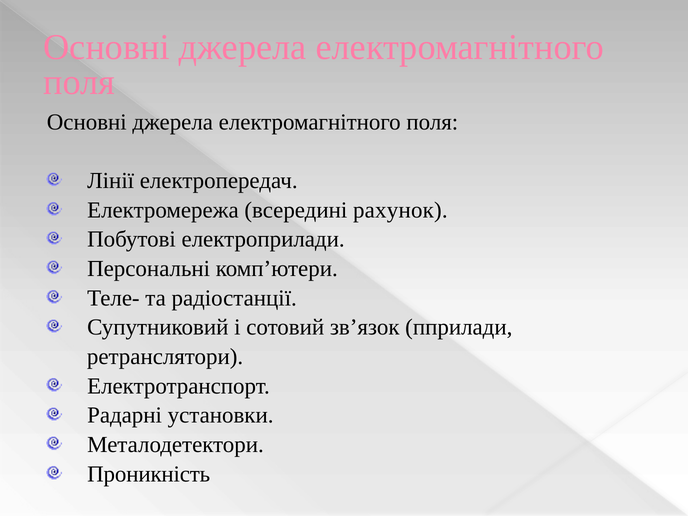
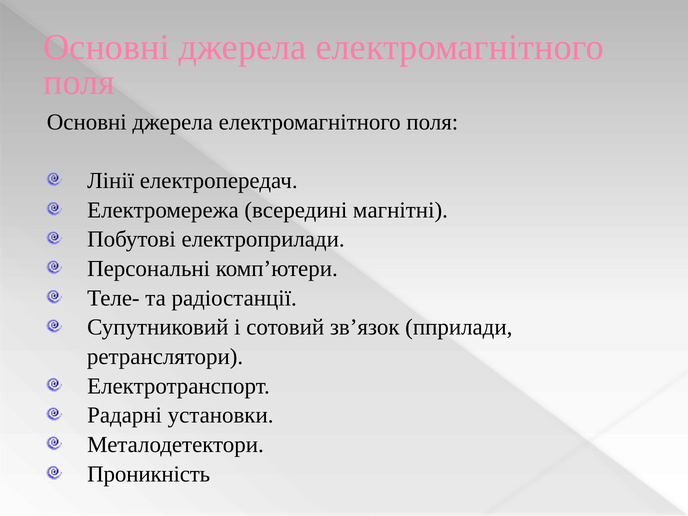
рахунок: рахунок -> магнітні (400, 210)
